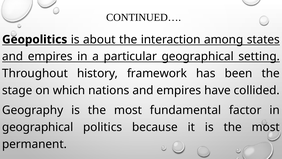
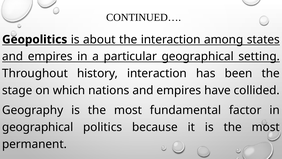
history framework: framework -> interaction (157, 73)
